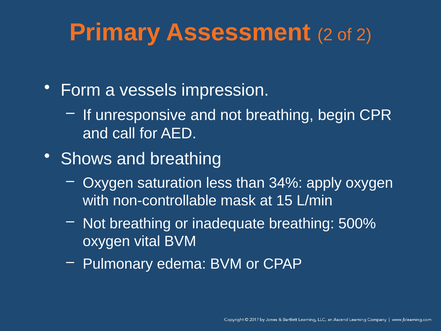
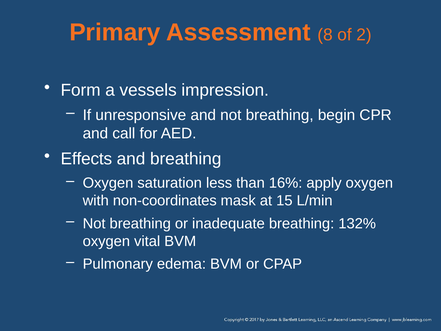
Assessment 2: 2 -> 8 (325, 35)
Shows: Shows -> Effects (86, 159)
34%: 34% -> 16% (286, 183)
non-controllable: non-controllable -> non-coordinates (165, 201)
500%: 500% -> 132% (357, 223)
